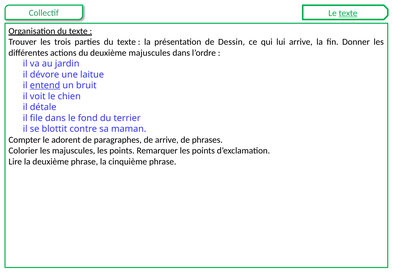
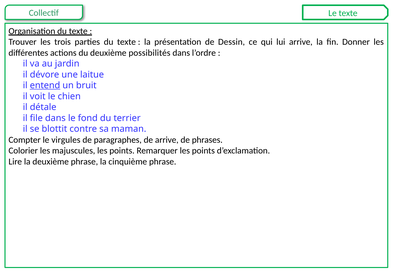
texte underline: present -> none (348, 13)
deuxième majuscules: majuscules -> possibilités (149, 53)
adorent: adorent -> virgules (66, 140)
